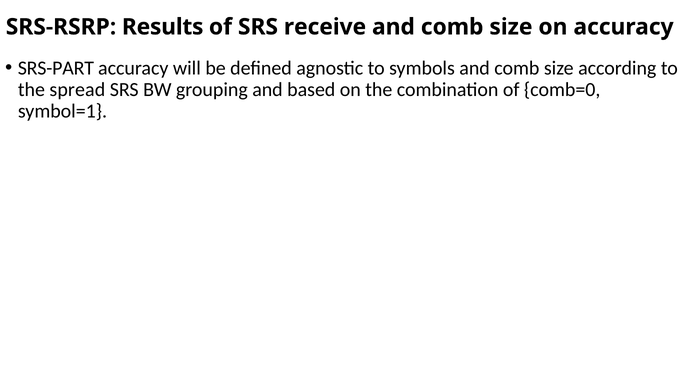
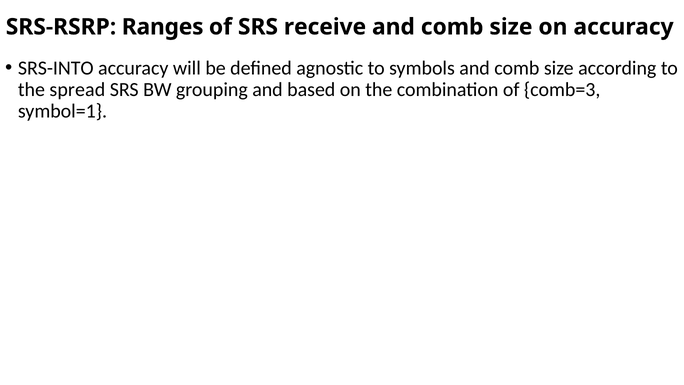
Results: Results -> Ranges (163, 27)
SRS-PART: SRS-PART -> SRS-INTO (56, 68)
comb=0: comb=0 -> comb=3 (562, 89)
